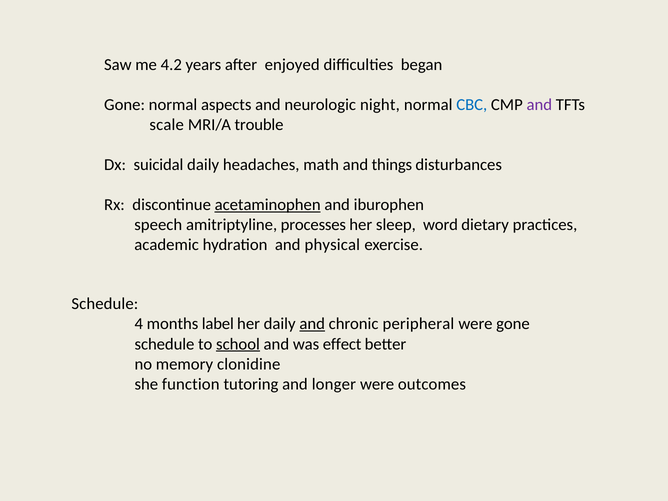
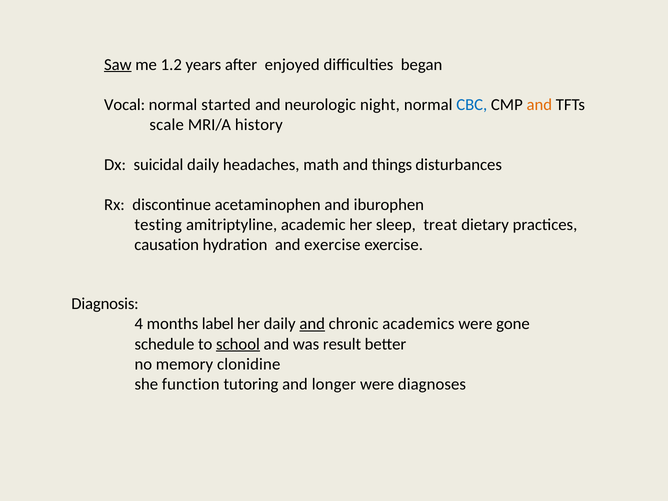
Saw underline: none -> present (118, 65)
4.2: 4.2 -> 1.2 (171, 65)
Gone: Gone -> Vocal (125, 105)
aspects: aspects -> started (226, 105)
and colour: purple -> orange (539, 105)
trouble: trouble -> history (259, 125)
acetaminophen underline: present -> none (268, 205)
speech: speech -> testing (158, 225)
processes: processes -> academic (313, 225)
word: word -> treat (440, 225)
academic: academic -> causation (167, 245)
and physical: physical -> exercise (332, 245)
Schedule: Schedule -> Diagnosis (105, 304)
peripheral: peripheral -> academics (418, 324)
effect: effect -> result (342, 344)
outcomes: outcomes -> diagnoses (432, 384)
